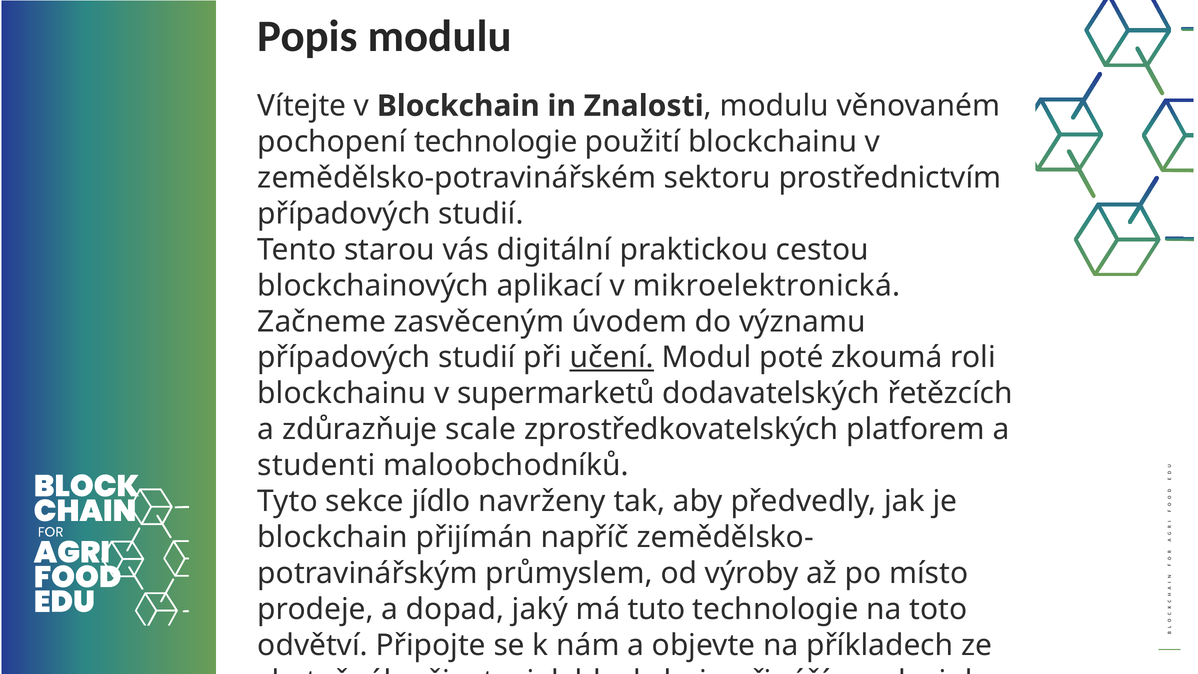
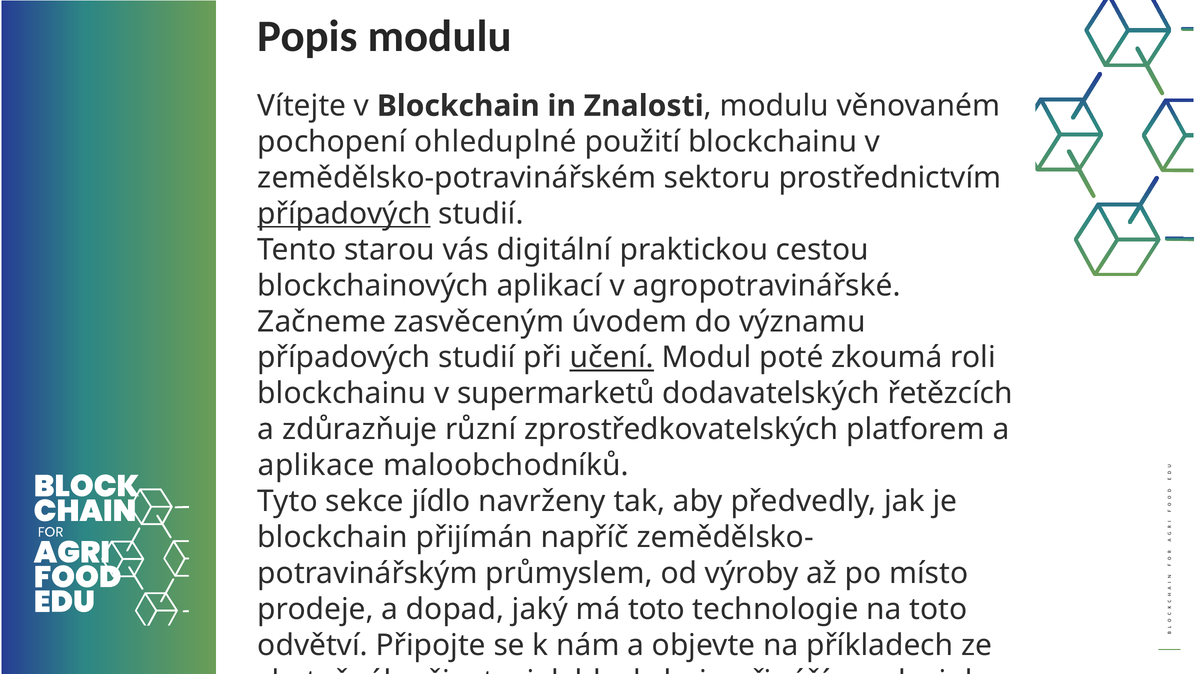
pochopení technologie: technologie -> ohleduplné (496, 142)
případových underline: none -> present (344, 214)
mikroelektronická: mikroelektronická -> agropotravinářské (767, 286)
scale: scale -> různí (481, 429)
studenti: studenti -> aplikace (316, 465)
má tuto: tuto -> toto (657, 609)
